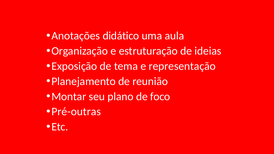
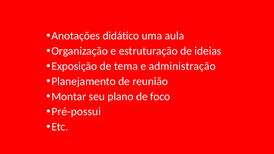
representação: representação -> administração (182, 66)
Pré-outras: Pré-outras -> Pré-possui (76, 112)
